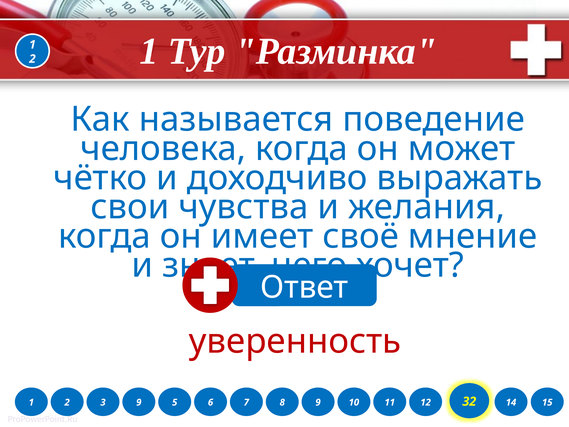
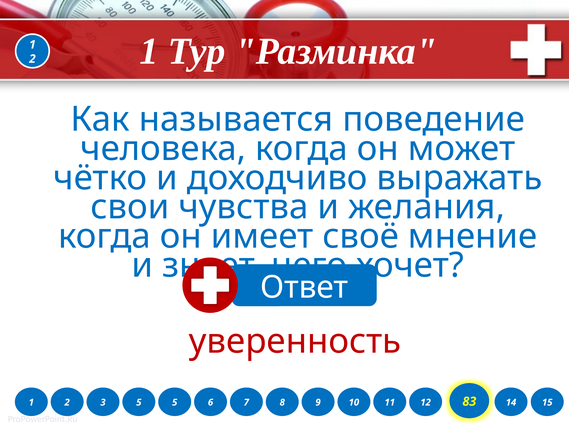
3 9: 9 -> 5 (139, 402)
32: 32 -> 83 (469, 401)
